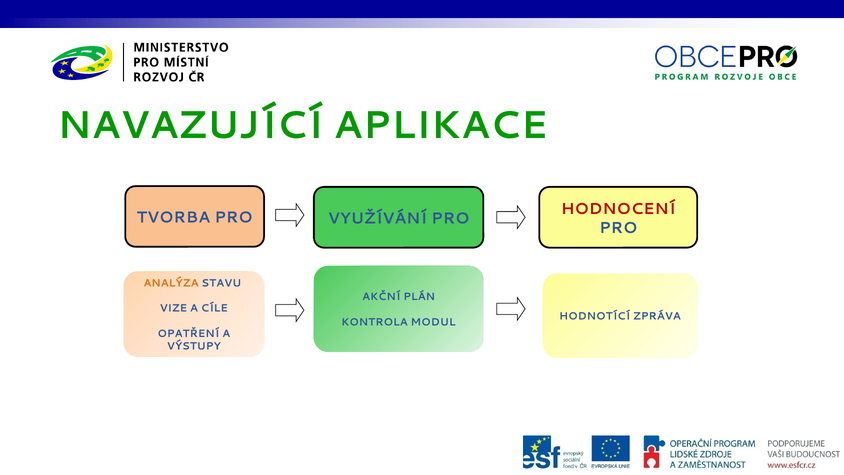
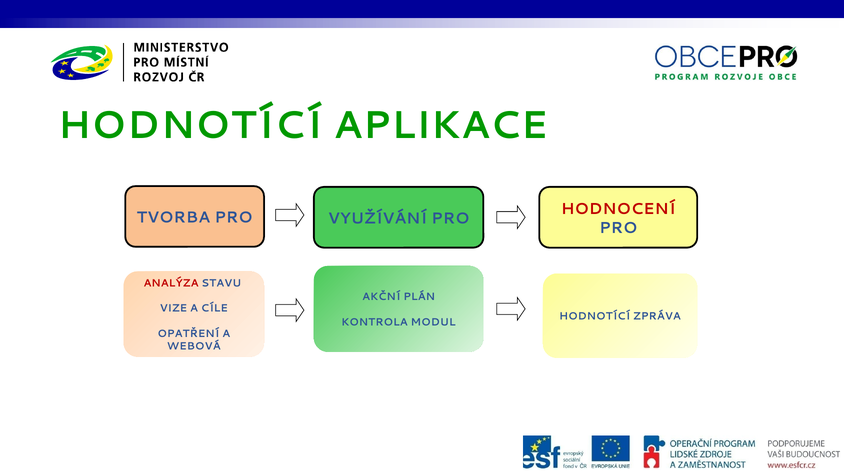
NAVAZUJÍCÍ: NAVAZUJÍCÍ -> HODNOTÍCÍ (190, 125)
ANALÝZA colour: orange -> red (171, 283)
VÝSTUPY: VÝSTUPY -> WEBOVÁ (194, 346)
